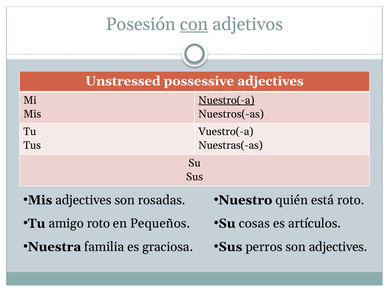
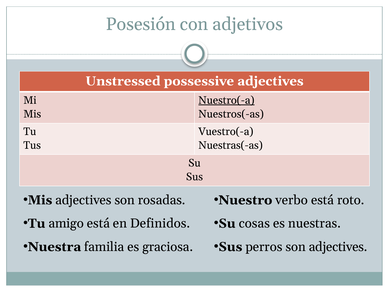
con underline: present -> none (194, 24)
quién: quién -> verbo (292, 200)
amigo roto: roto -> está (98, 223)
Pequeños: Pequeños -> Definidos (160, 223)
artículos: artículos -> nuestras (314, 223)
